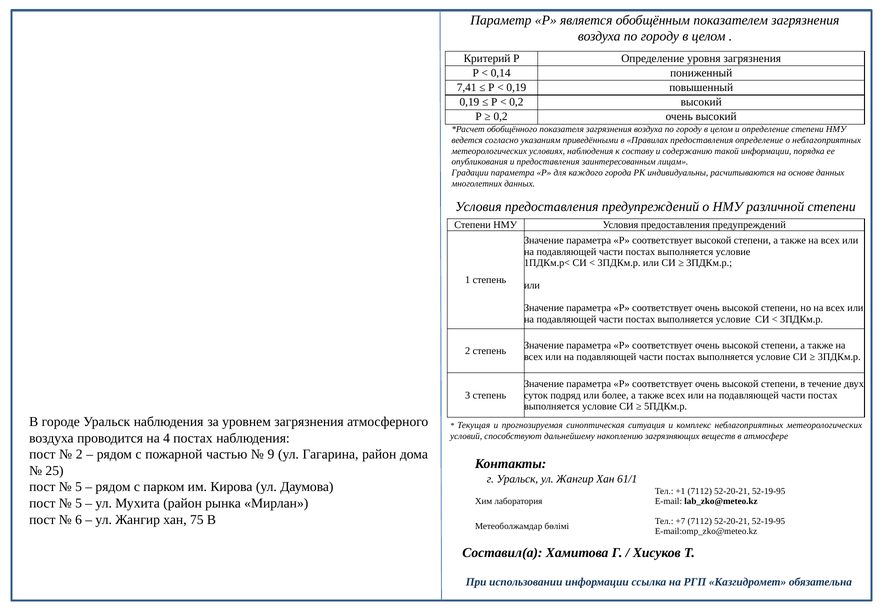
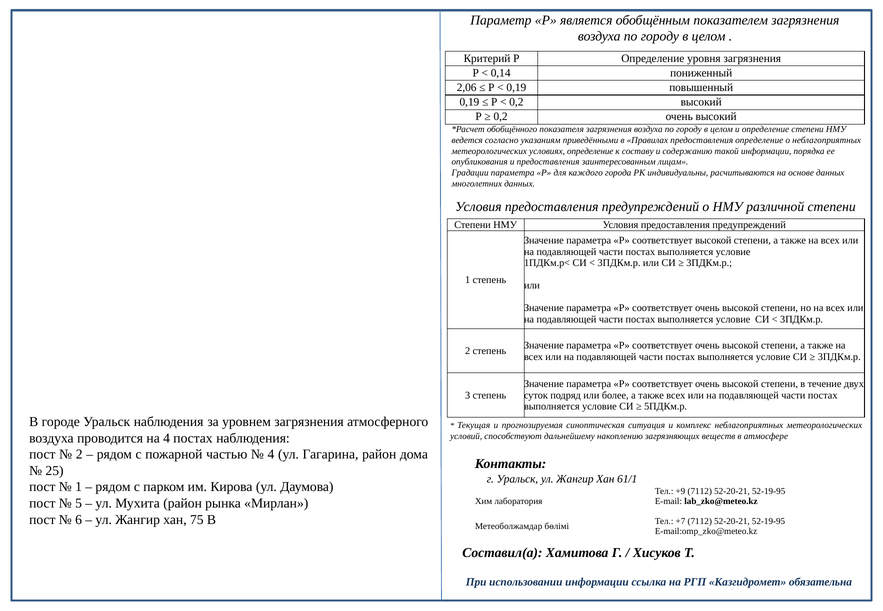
7,41: 7,41 -> 2,06 (467, 88)
условиях наблюдения: наблюдения -> определение (590, 151)
9: 9 -> 4 (271, 455)
5: 5 -> 1 (79, 487)
+1: +1 -> +9 (680, 492)
